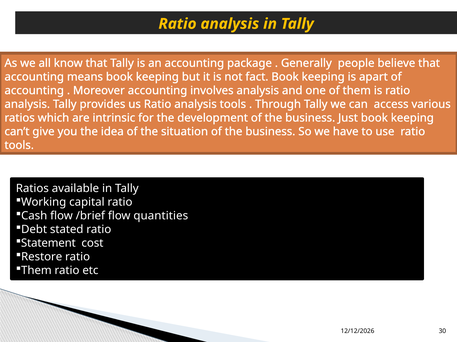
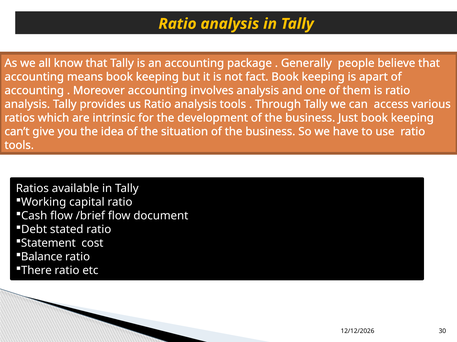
quantities: quantities -> document (161, 216)
Restore: Restore -> Balance (42, 257)
Them: Them -> There (36, 271)
